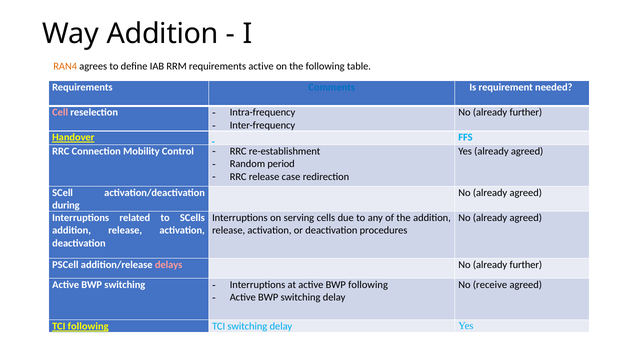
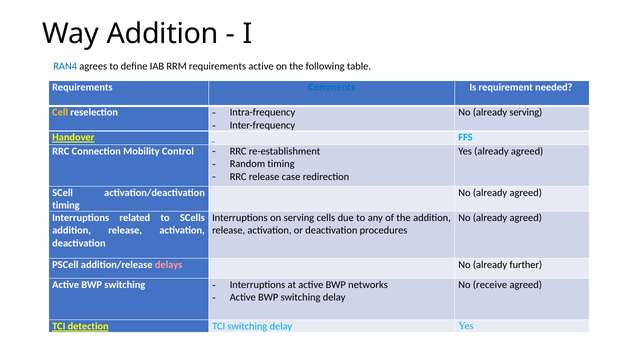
RAN4 colour: orange -> blue (65, 66)
Cell colour: pink -> yellow (60, 113)
further: further -> serving (526, 113)
Random period: period -> timing (281, 164)
during: during -> timing (66, 206)
BWP following: following -> networks (368, 285)
TCI following: following -> detection (88, 327)
